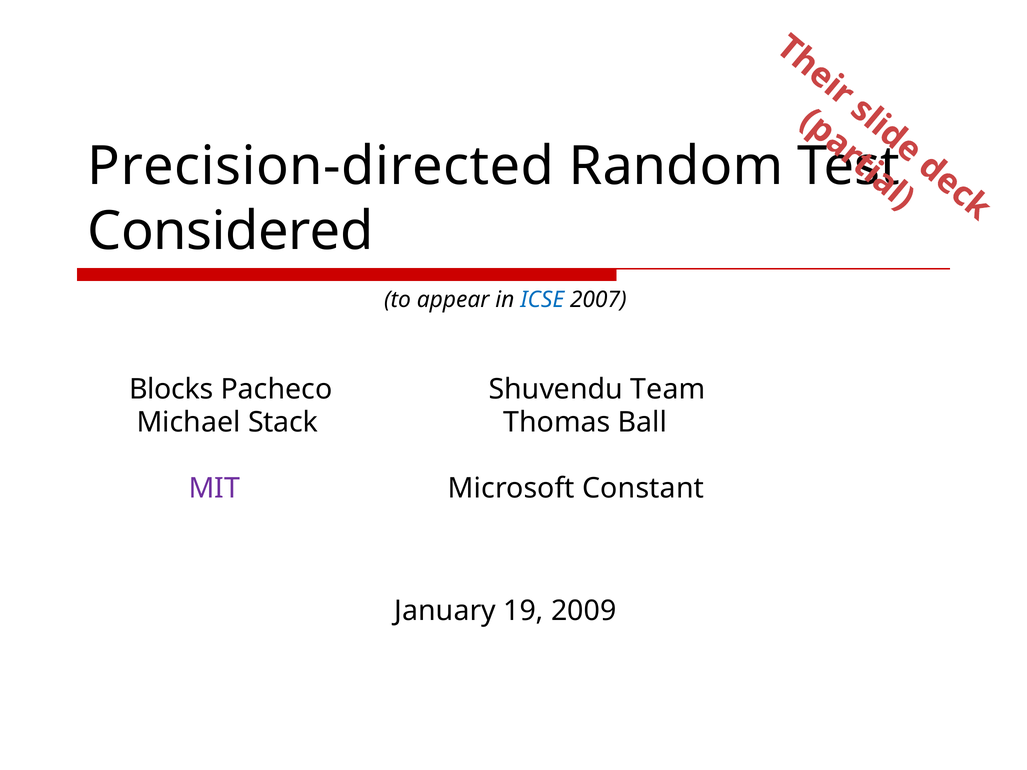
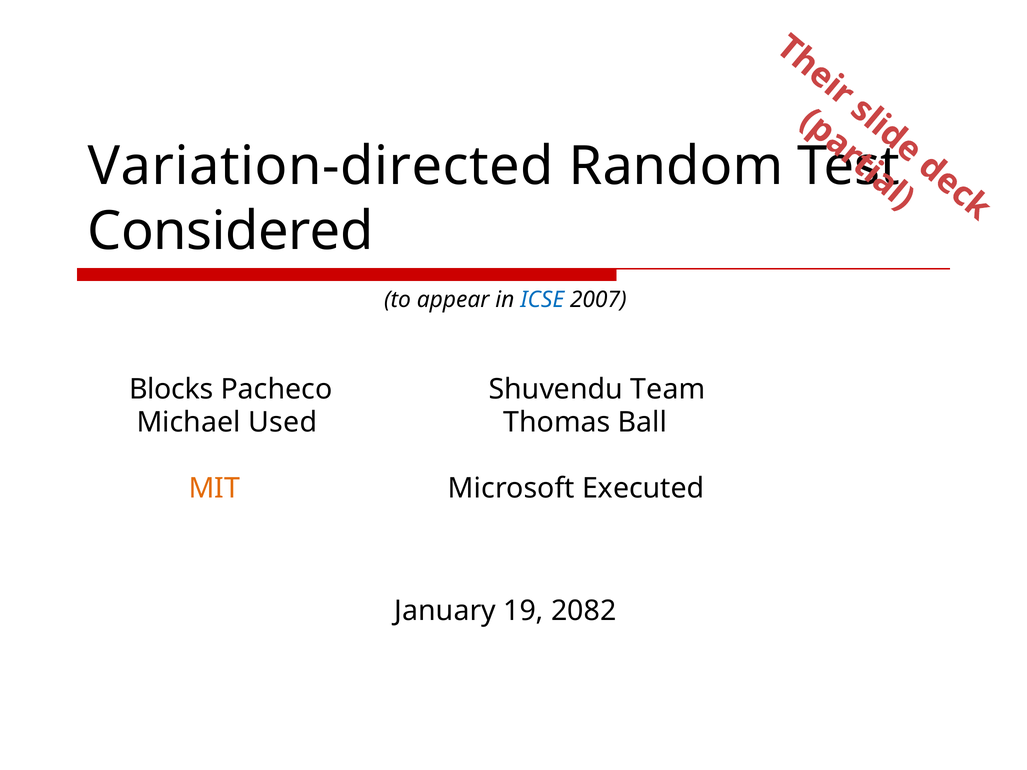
Precision-directed: Precision-directed -> Variation-directed (321, 166)
Stack: Stack -> Used (283, 422)
MIT colour: purple -> orange (214, 489)
Constant: Constant -> Executed (643, 489)
2009: 2009 -> 2082 (584, 611)
